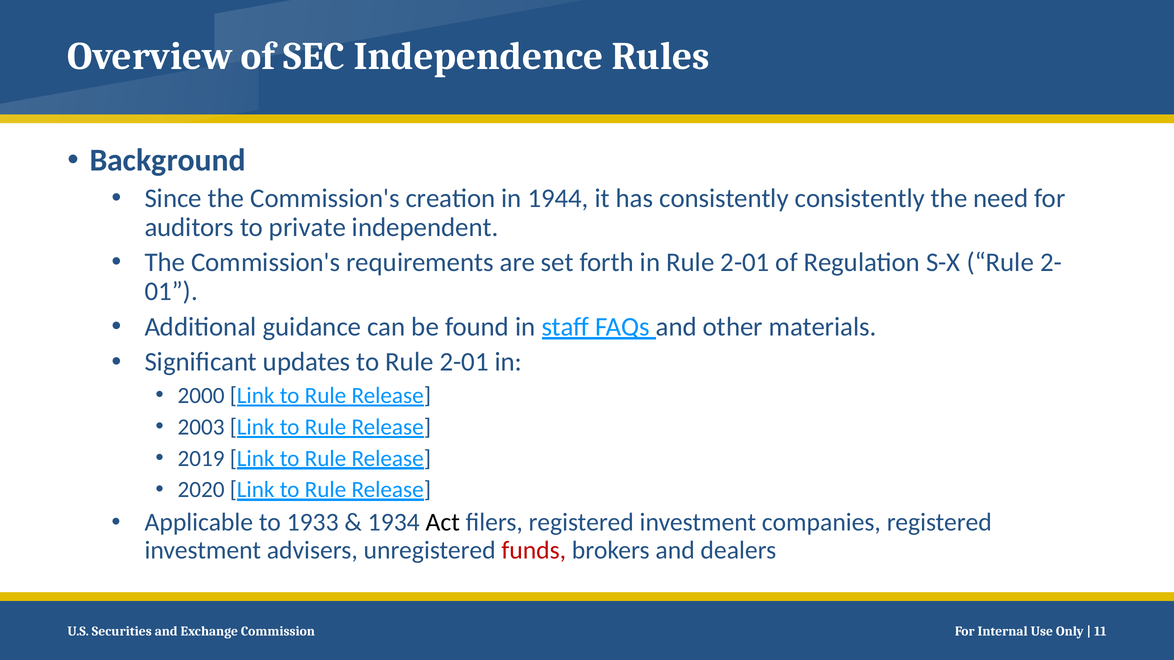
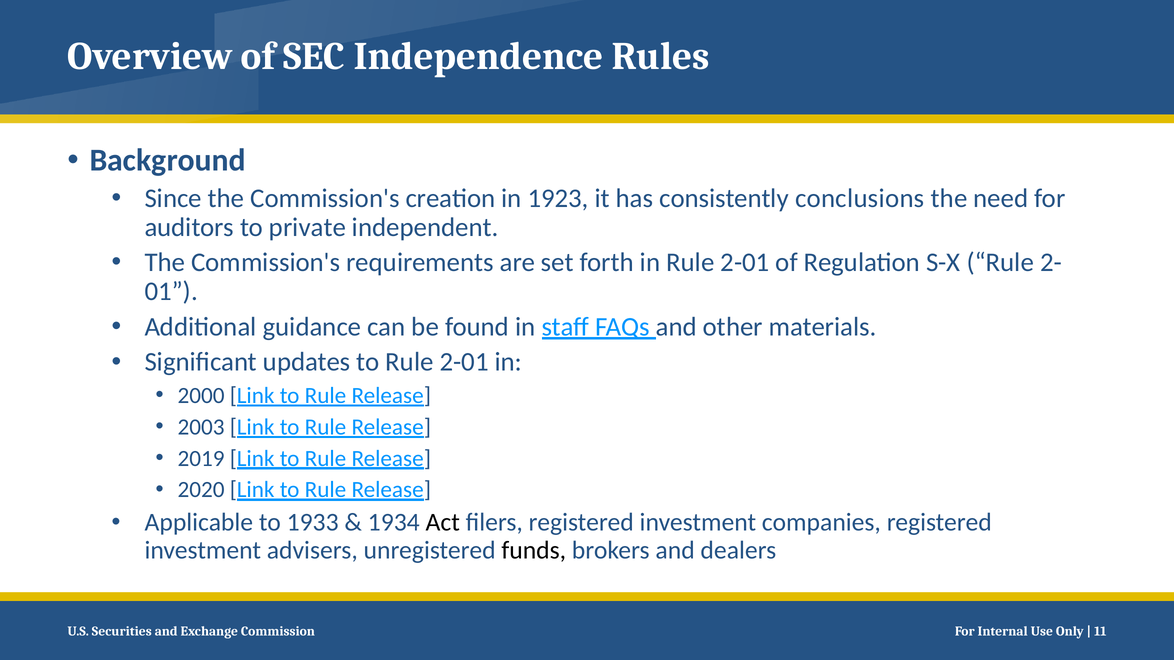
1944: 1944 -> 1923 (558, 198)
consistently consistently: consistently -> conclusions (860, 198)
funds colour: red -> black (534, 550)
